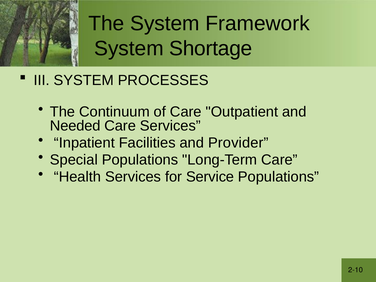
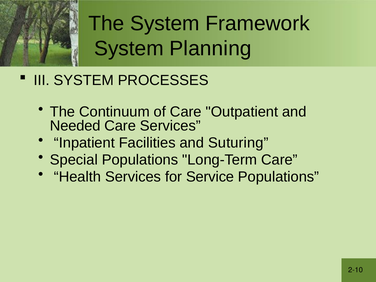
Shortage: Shortage -> Planning (211, 48)
Provider: Provider -> Suturing (238, 143)
